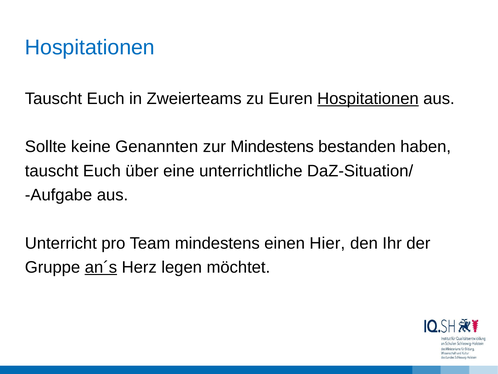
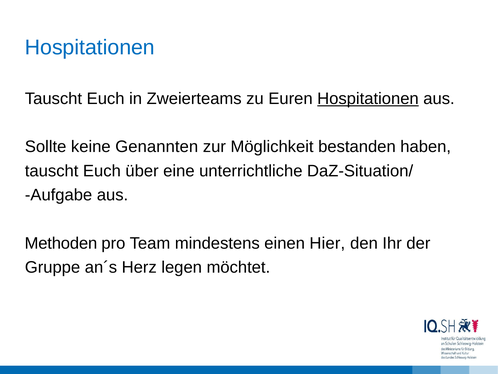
zur Mindestens: Mindestens -> Möglichkeit (272, 147)
Unterricht: Unterricht -> Methoden (61, 243)
an´s underline: present -> none (101, 267)
